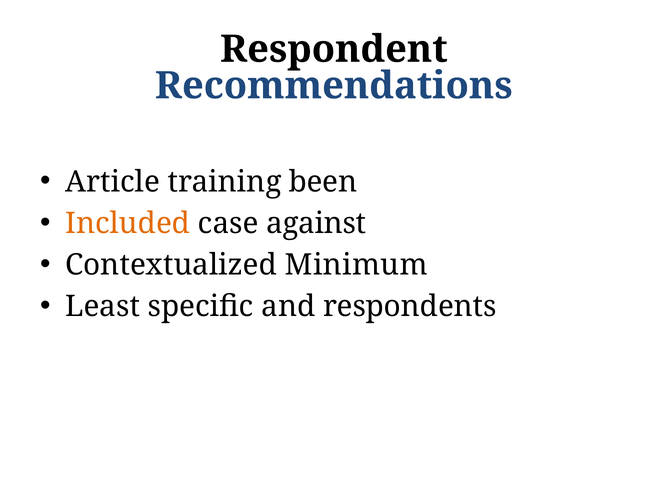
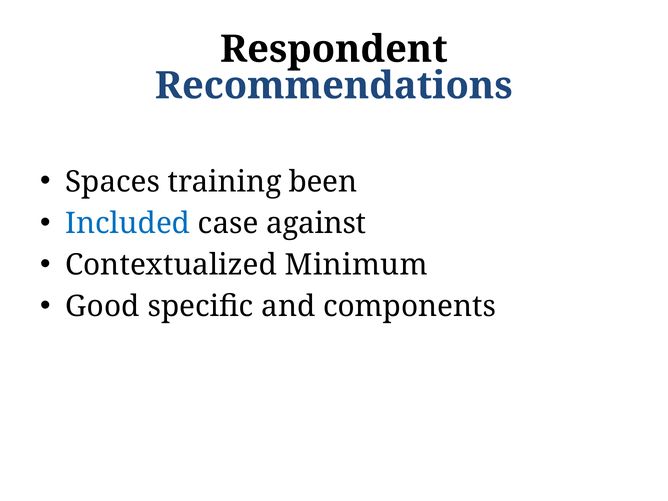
Article: Article -> Spaces (113, 182)
Included colour: orange -> blue (128, 223)
Least: Least -> Good (102, 306)
respondents: respondents -> components (410, 306)
